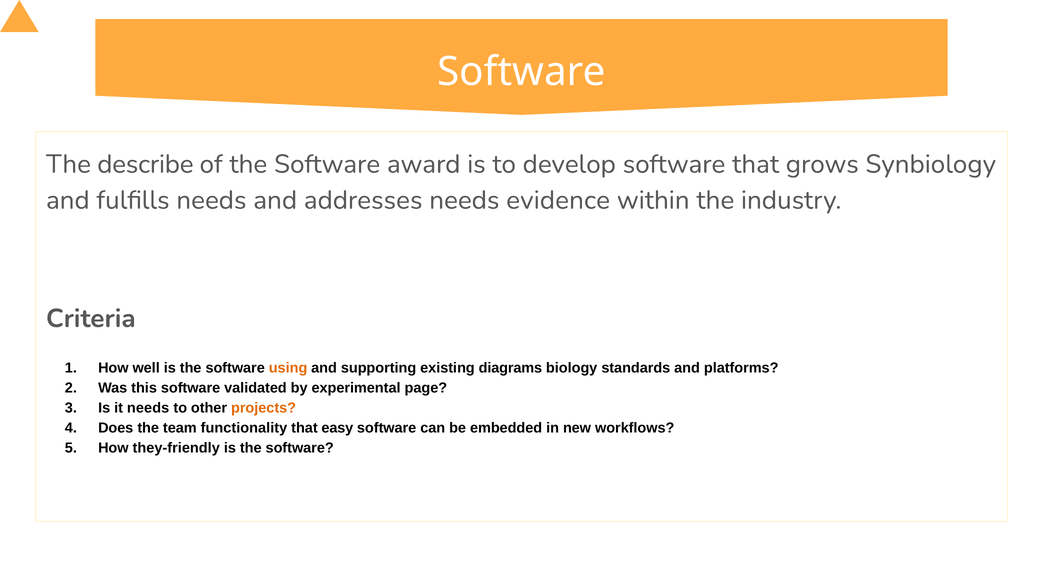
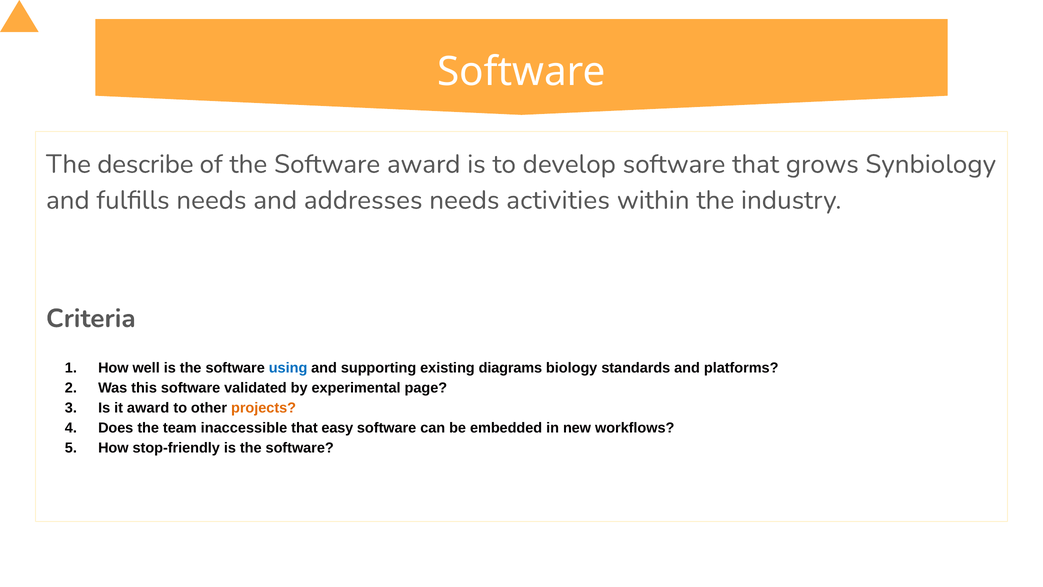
evidence: evidence -> activities (558, 200)
using colour: orange -> blue (288, 368)
it needs: needs -> award (148, 408)
functionality: functionality -> inaccessible (244, 428)
they-friendly: they-friendly -> stop-friendly (176, 448)
